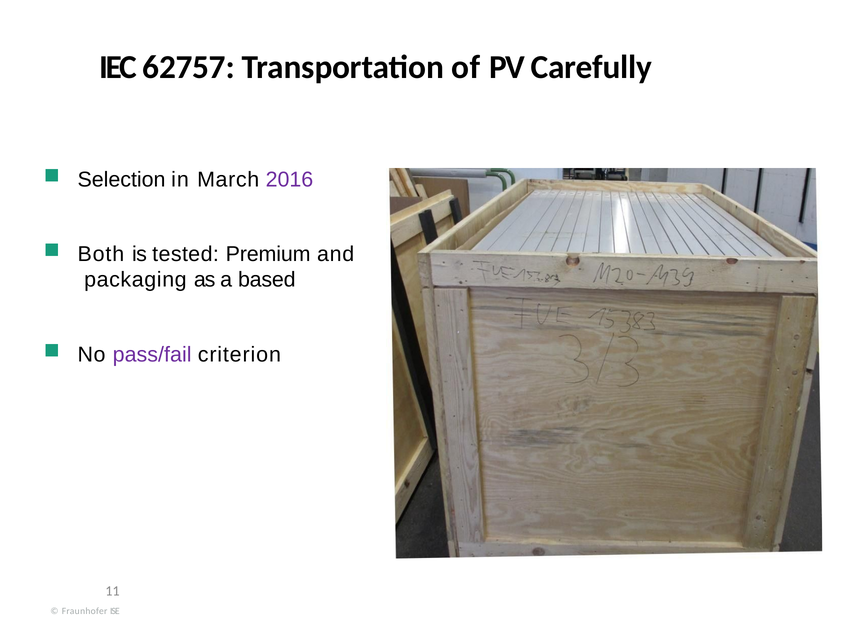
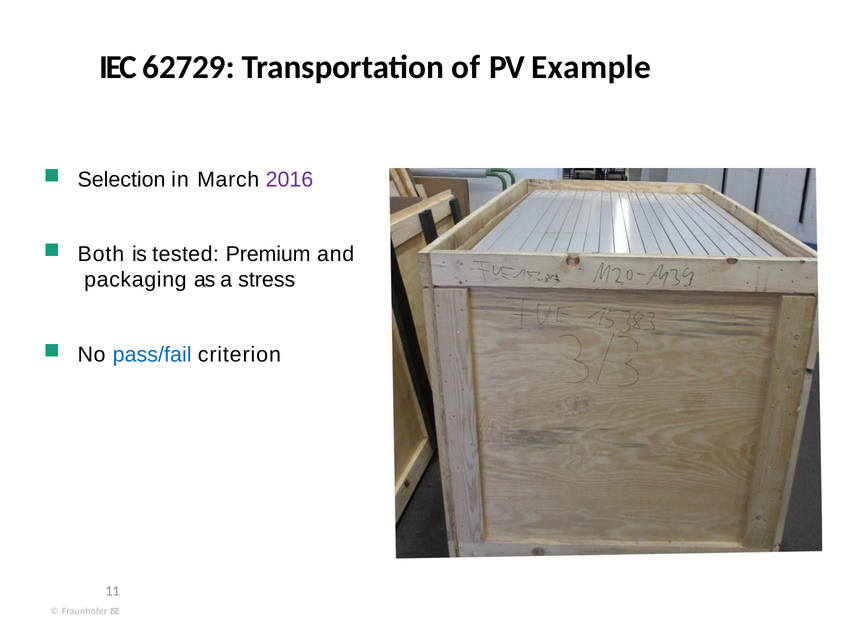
62757: 62757 -> 62729 (189, 67)
Carefully: Carefully -> Example (591, 67)
based: based -> stress (267, 280)
pass/fail colour: purple -> blue (152, 355)
